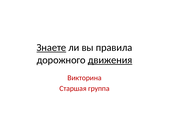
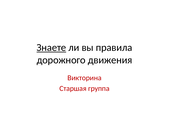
движения underline: present -> none (110, 60)
